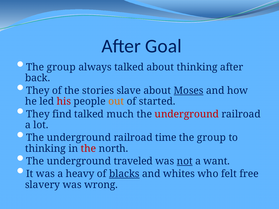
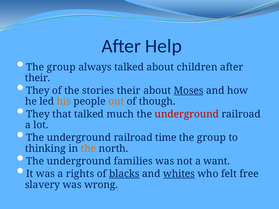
Goal: Goal -> Help (163, 46)
about thinking: thinking -> children (197, 67)
back: back -> their (38, 78)
stories slave: slave -> their (129, 91)
his colour: red -> orange (64, 102)
started: started -> though (157, 102)
find: find -> that (62, 114)
the colour: red -> orange (88, 149)
traveled: traveled -> families (133, 161)
not underline: present -> none (185, 161)
heavy: heavy -> rights (80, 174)
whites underline: none -> present (179, 174)
